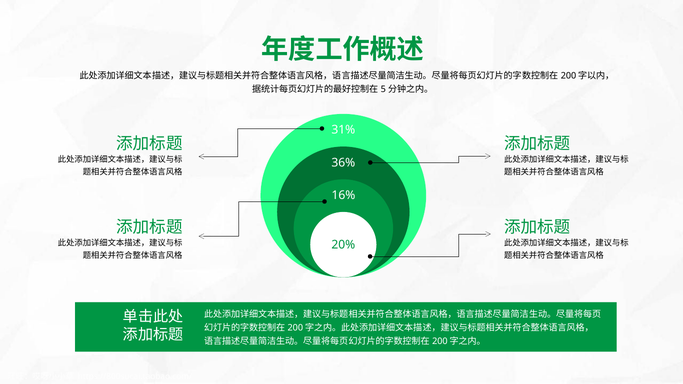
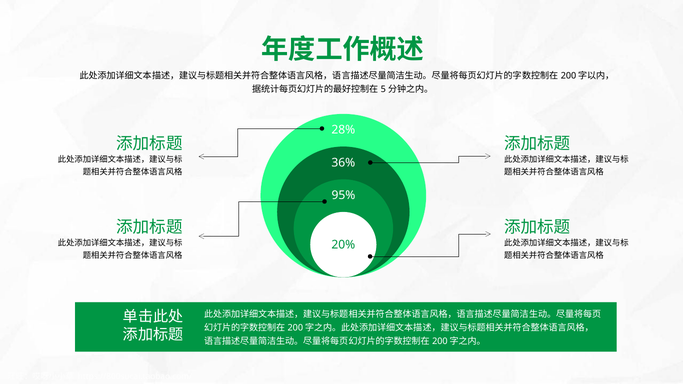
31%: 31% -> 28% (343, 130)
16%: 16% -> 95% (343, 195)
